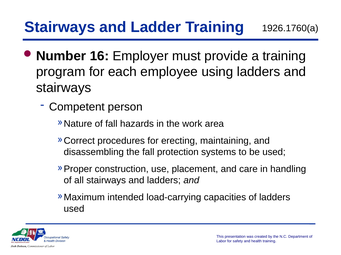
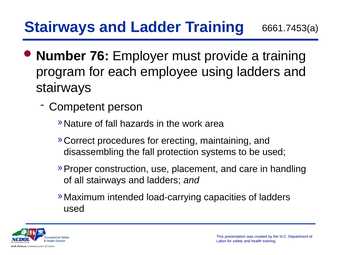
1926.1760(a: 1926.1760(a -> 6661.7453(a (290, 28)
16: 16 -> 76 (99, 56)
